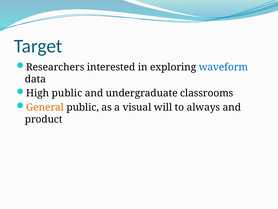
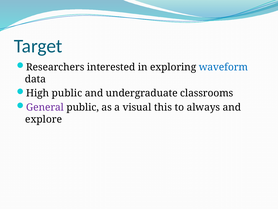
General colour: orange -> purple (45, 107)
will: will -> this (163, 107)
product: product -> explore (44, 119)
